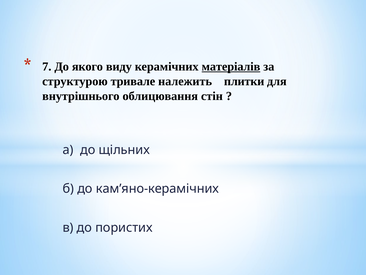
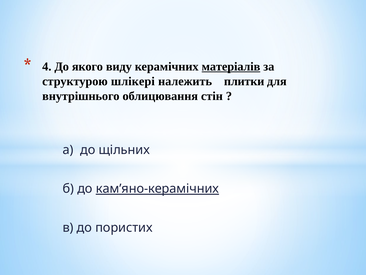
7: 7 -> 4 (47, 67)
тривале: тривале -> шлікері (133, 81)
кам’яно-керамічних underline: none -> present (157, 188)
